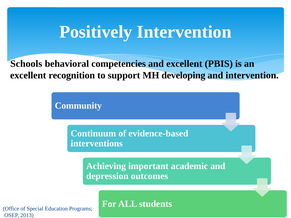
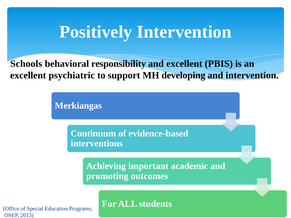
competencies: competencies -> responsibility (119, 64)
recognition: recognition -> psychiatric (72, 75)
Community: Community -> Merkiangas (78, 106)
depression: depression -> promoting (107, 176)
